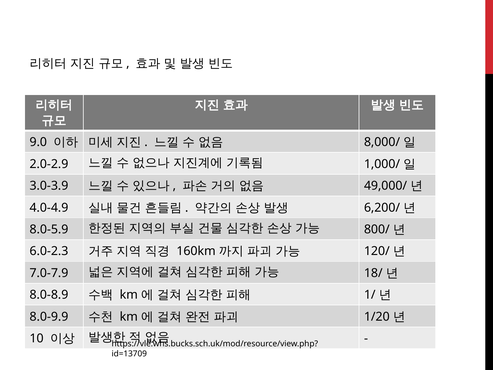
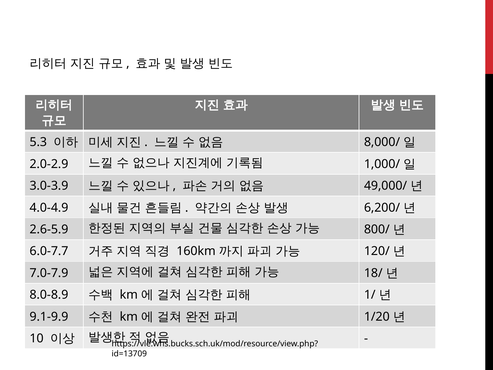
9.0: 9.0 -> 5.3 (38, 142)
8.0-5.9: 8.0-5.9 -> 2.6-5.9 (49, 229)
6.0-2.3: 6.0-2.3 -> 6.0-7.7 (49, 251)
8.0-9.9: 8.0-9.9 -> 9.1-9.9 (49, 316)
